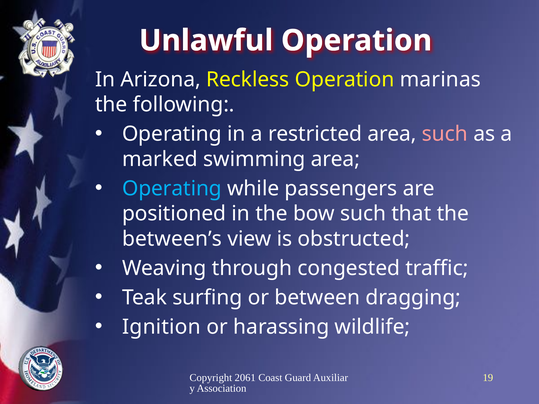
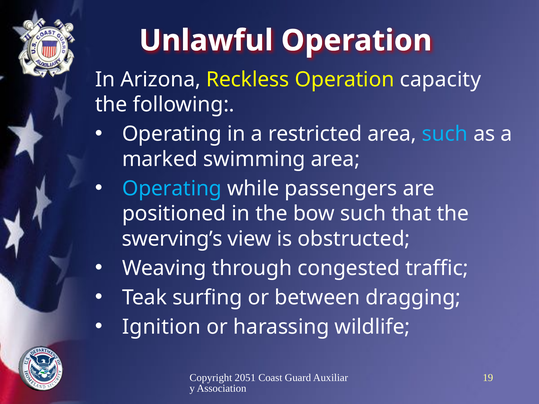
marinas: marinas -> capacity (440, 80)
such colour: pink -> light blue (445, 134)
between’s: between’s -> swerving’s (172, 239)
2061: 2061 -> 2051 (245, 378)
